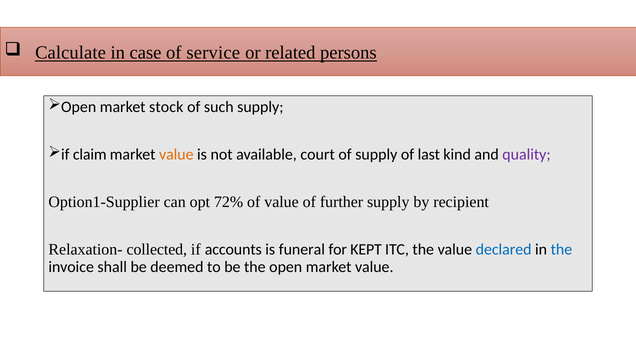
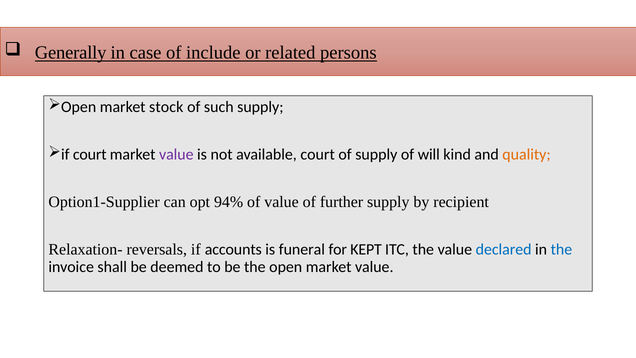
Calculate: Calculate -> Generally (71, 53)
service: service -> include (213, 53)
if claim: claim -> court (90, 154)
value colour: orange -> purple (176, 154)
last: last -> will (429, 154)
quality colour: purple -> orange (526, 154)
72%: 72% -> 94% (229, 202)
collected: collected -> reversals (157, 249)
